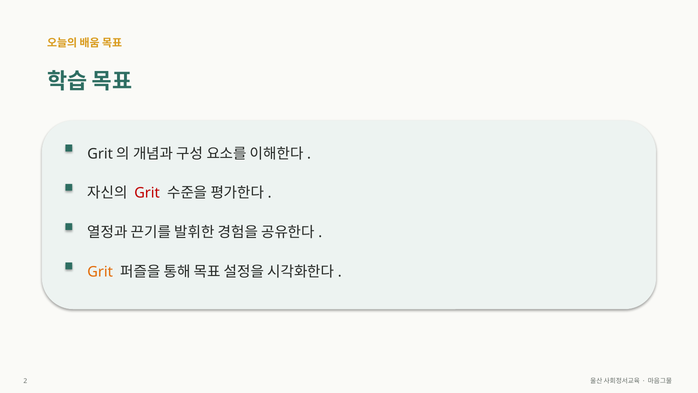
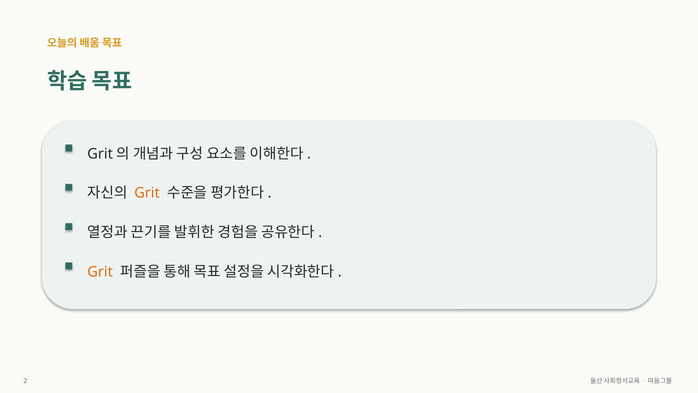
Grit colour: red -> orange (147, 193)
